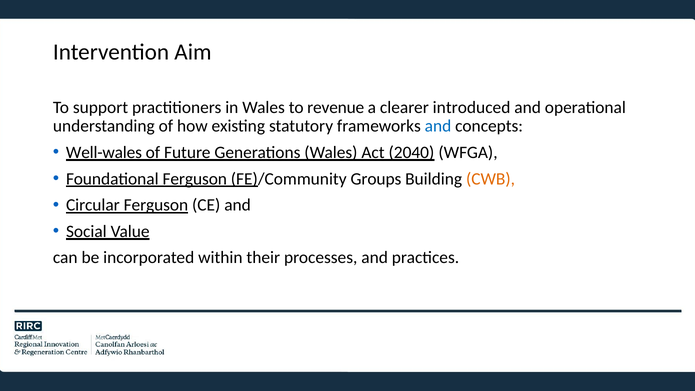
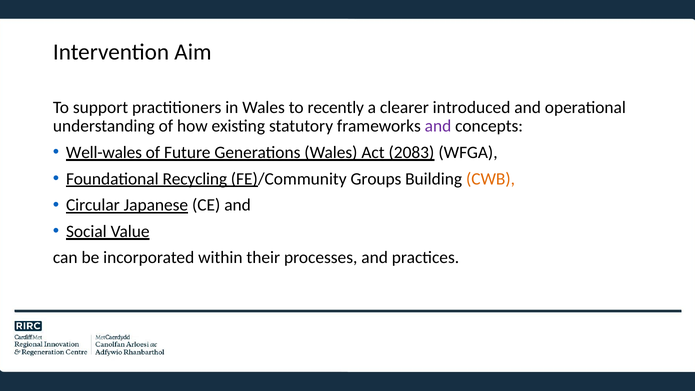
revenue: revenue -> recently (336, 107)
and colour: blue -> purple (438, 126)
2040: 2040 -> 2083 (411, 152)
Foundational Ferguson: Ferguson -> Recycling (195, 179)
Circular Ferguson: Ferguson -> Japanese (156, 205)
